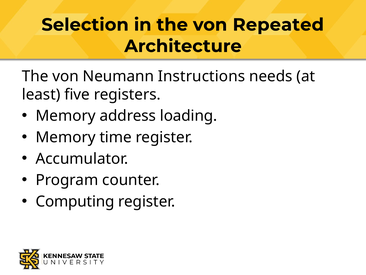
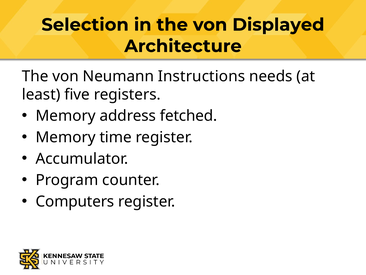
Repeated: Repeated -> Displayed (278, 25)
loading: loading -> fetched (189, 116)
Computing: Computing -> Computers (75, 201)
